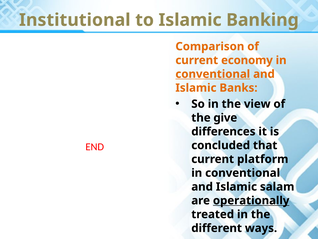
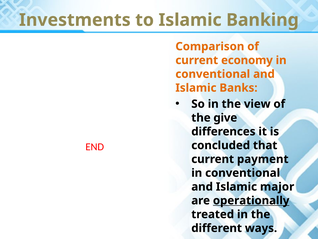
Institutional: Institutional -> Investments (75, 20)
conventional underline: present -> none (213, 74)
platform: platform -> payment (263, 159)
salam: salam -> major (277, 186)
